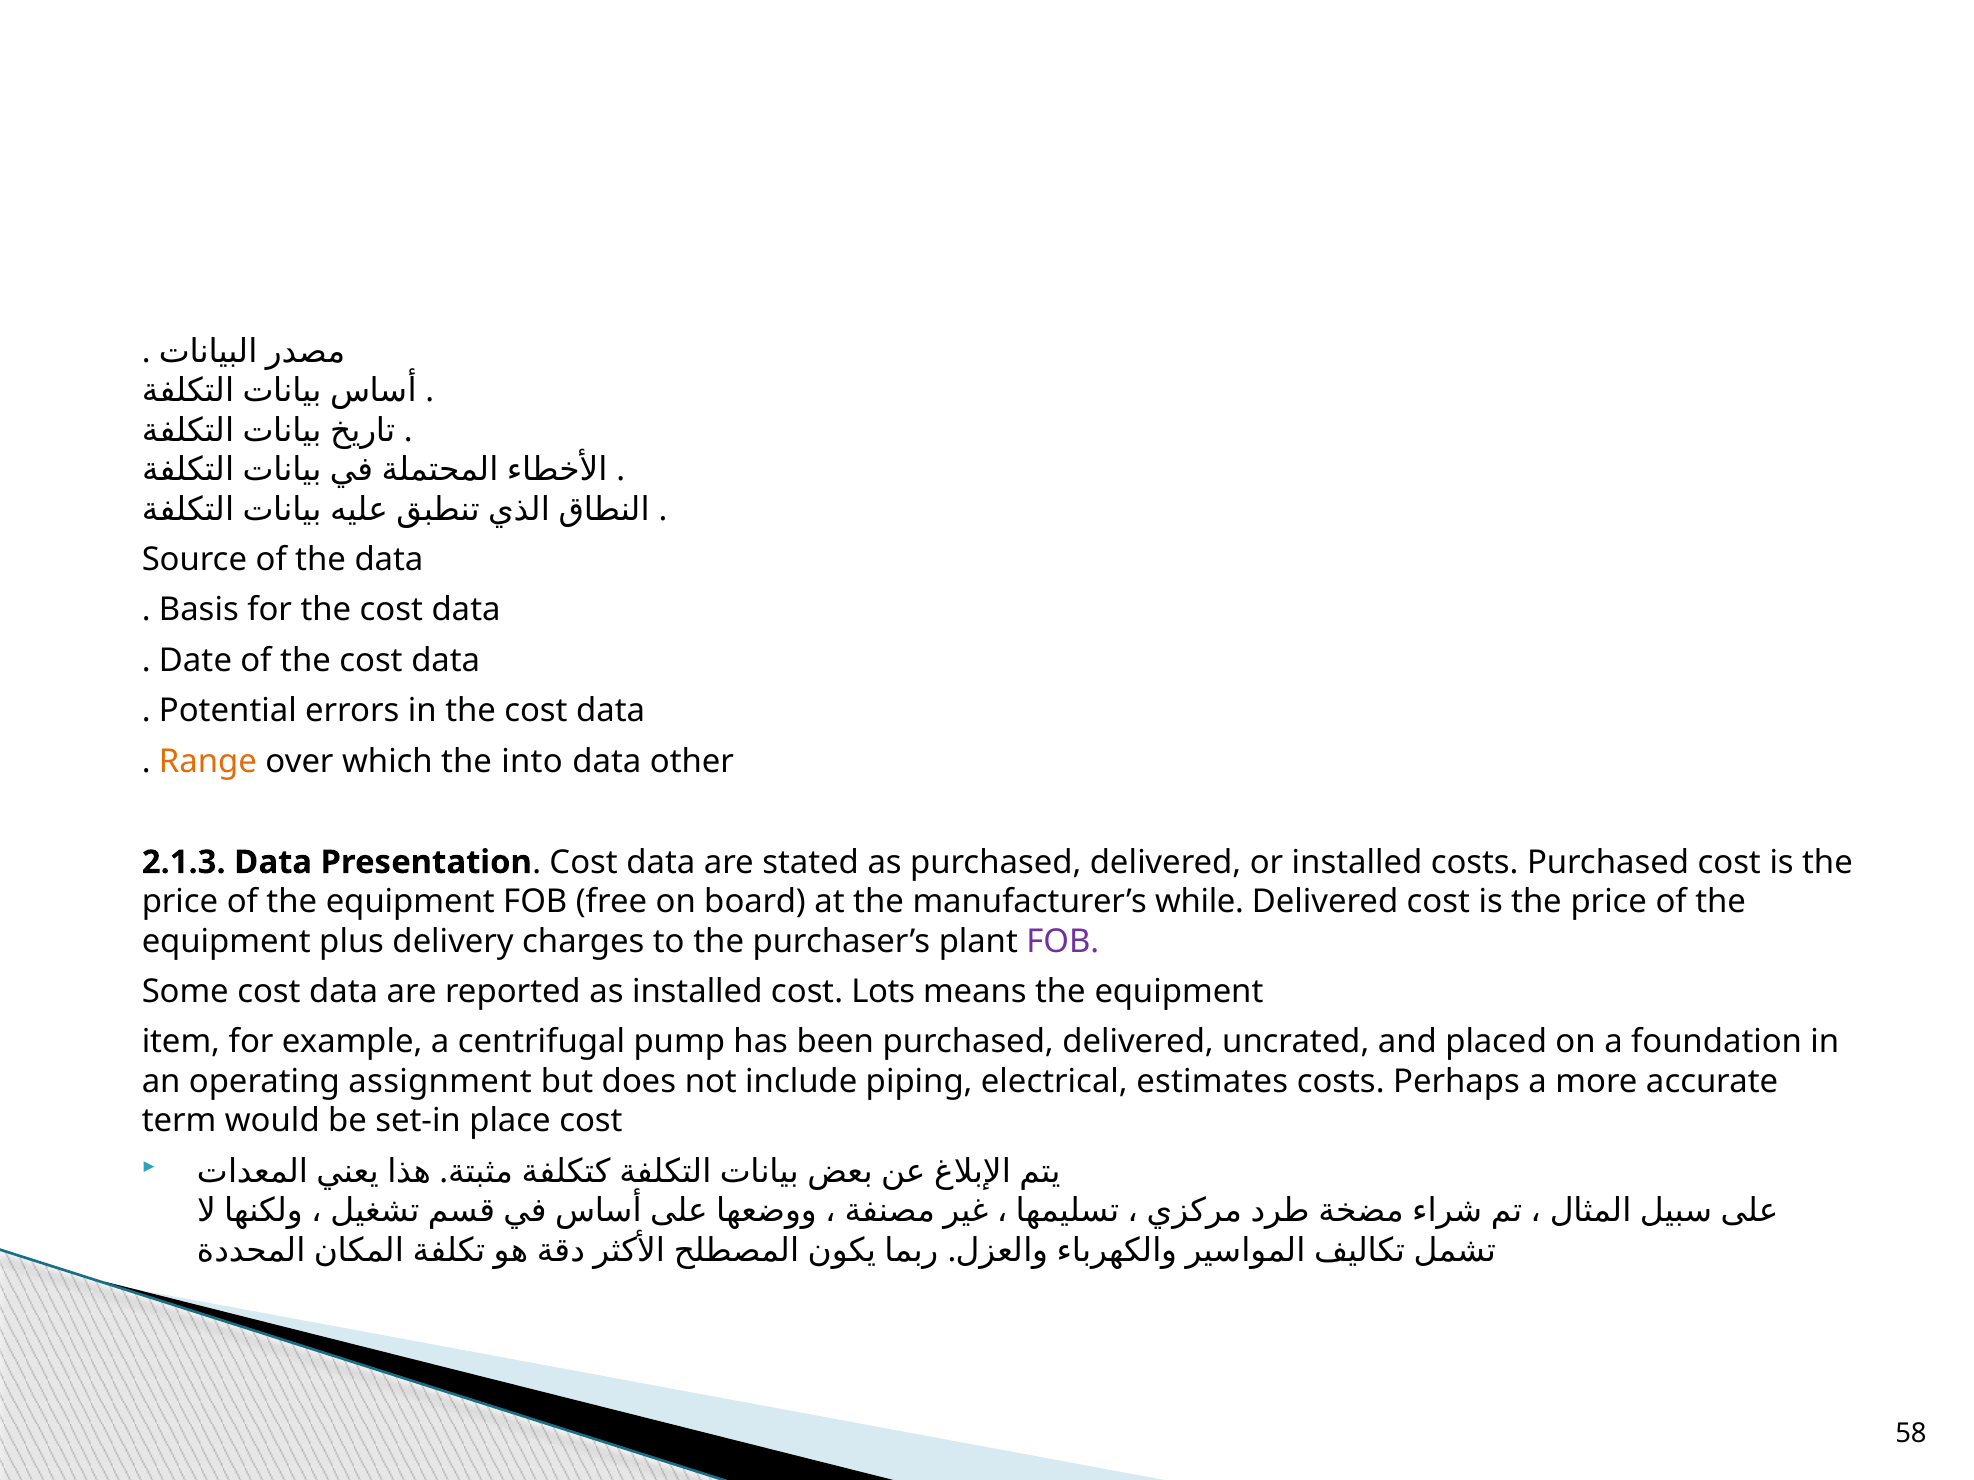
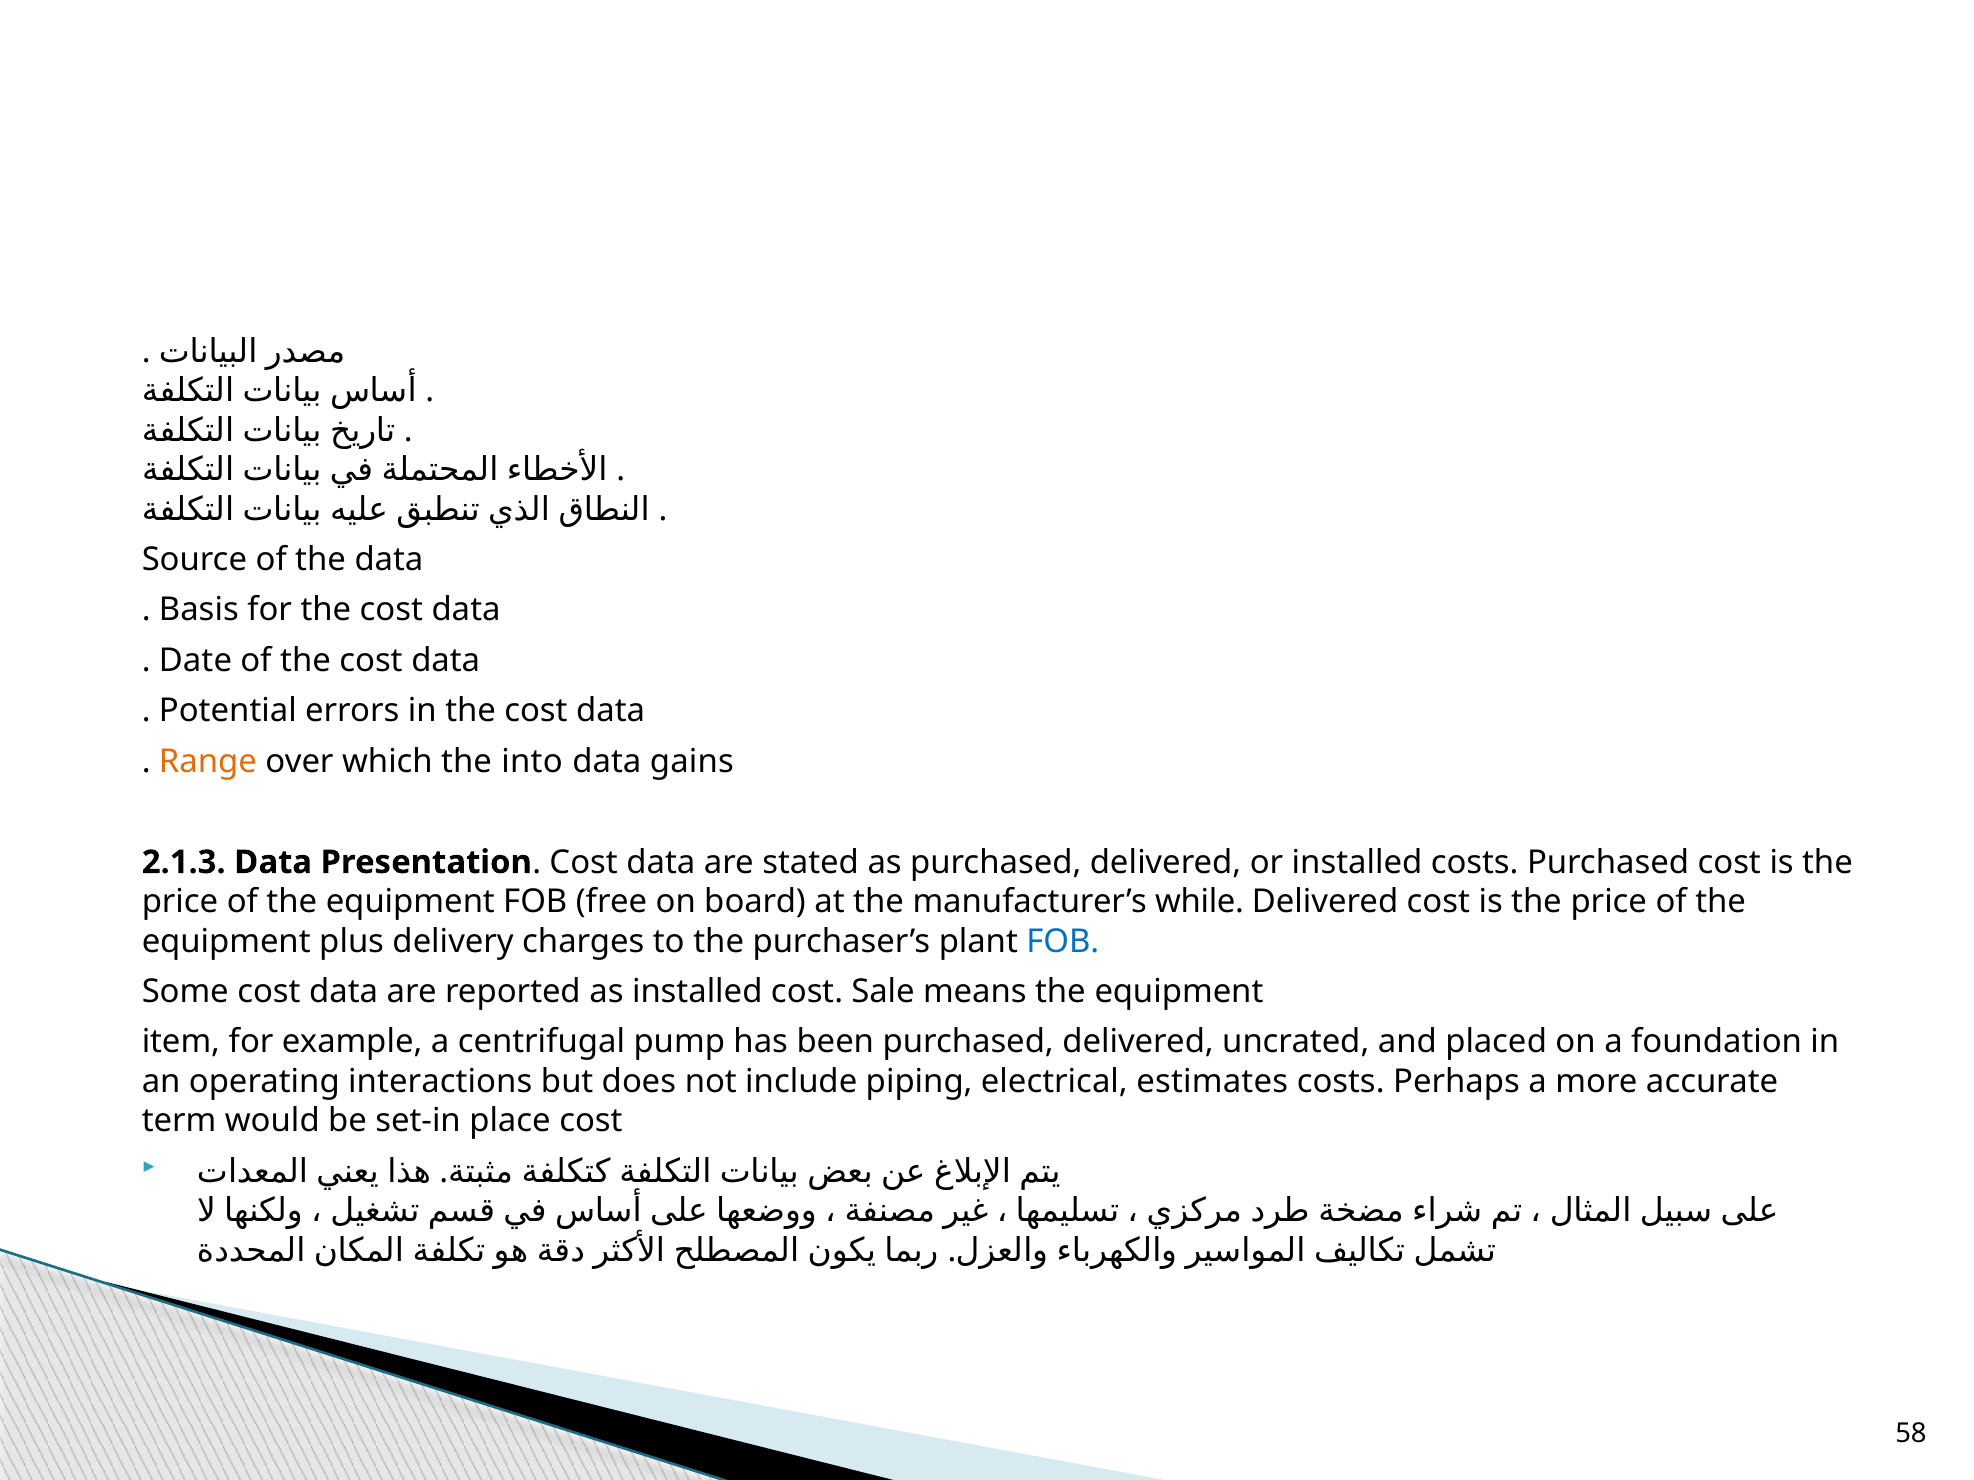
other: other -> gains (692, 762)
FOB colour: purple -> blue (1063, 941)
Lots: Lots -> Sale (883, 992)
assignment: assignment -> interactions (440, 1082)
